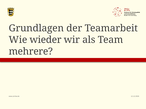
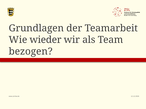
mehrere: mehrere -> bezogen (31, 52)
